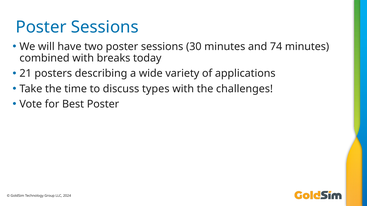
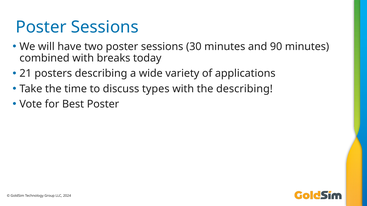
74: 74 -> 90 (276, 47)
the challenges: challenges -> describing (244, 89)
